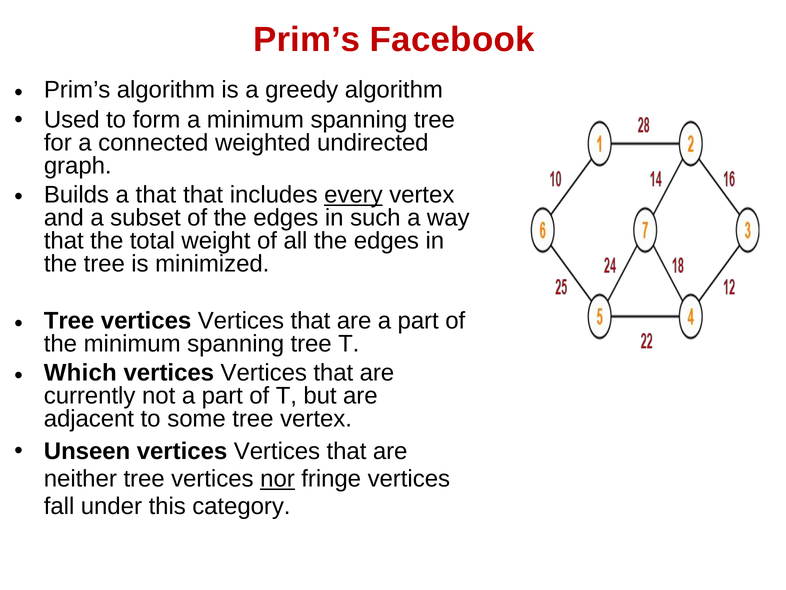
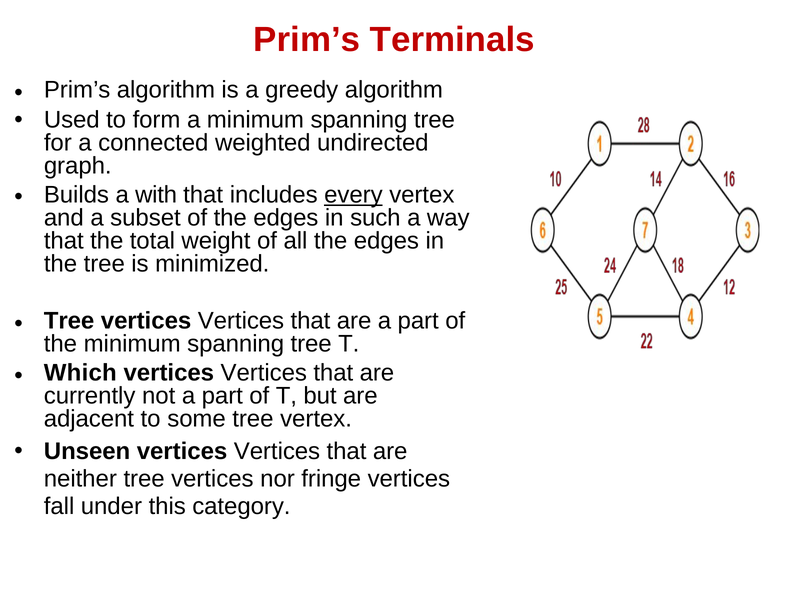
Facebook: Facebook -> Terminals (452, 40)
a that: that -> with (156, 195)
nor underline: present -> none (278, 479)
